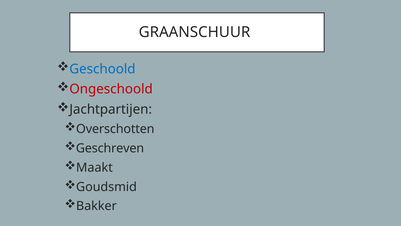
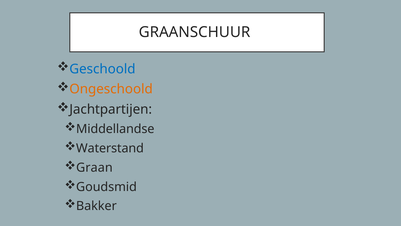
Ongeschoold colour: red -> orange (111, 89)
Overschotten: Overschotten -> Middellandse (115, 129)
Geschreven: Geschreven -> Waterstand (110, 148)
Maakt: Maakt -> Graan (94, 167)
